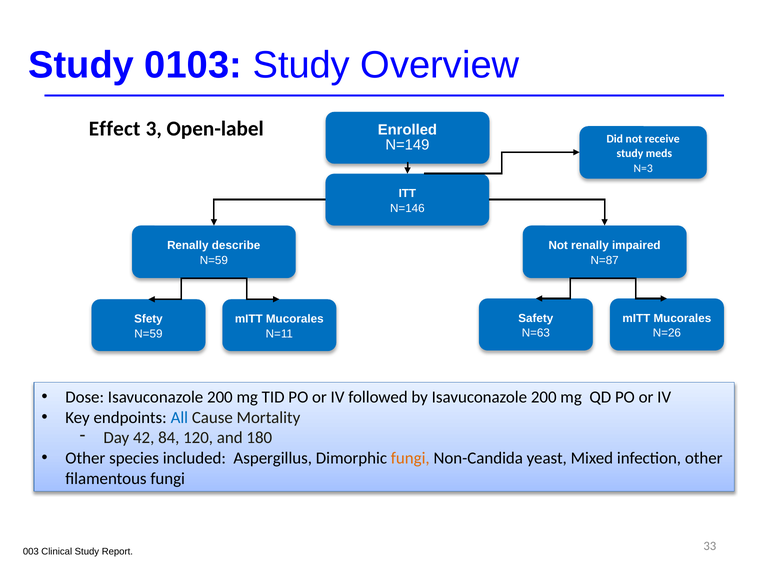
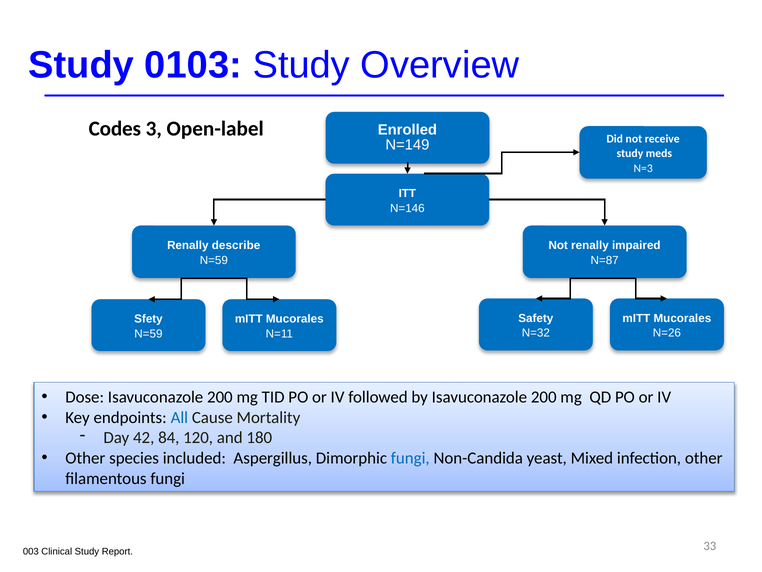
Effect: Effect -> Codes (115, 128)
N=63: N=63 -> N=32 (536, 333)
fungi colour: orange -> blue (410, 458)
